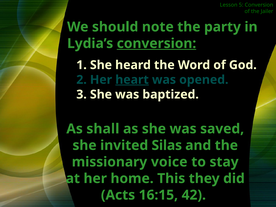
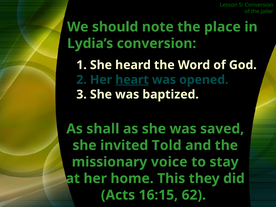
party: party -> place (222, 27)
conversion underline: present -> none (156, 43)
Silas: Silas -> Told (167, 145)
42: 42 -> 62 (194, 195)
